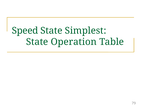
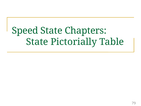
Simplest: Simplest -> Chapters (86, 30)
Operation: Operation -> Pictorially (74, 42)
